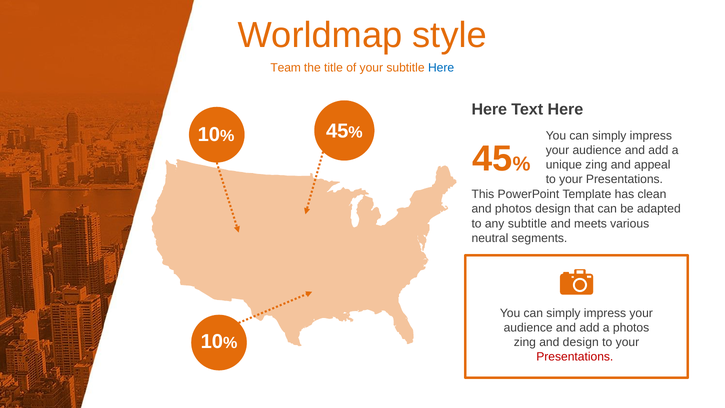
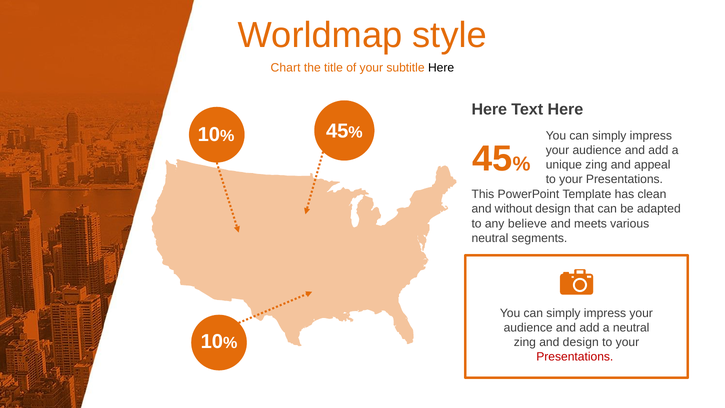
Team: Team -> Chart (286, 68)
Here colour: blue -> black (441, 68)
and photos: photos -> without (513, 209)
any subtitle: subtitle -> believe (527, 223)
a photos: photos -> neutral (631, 328)
